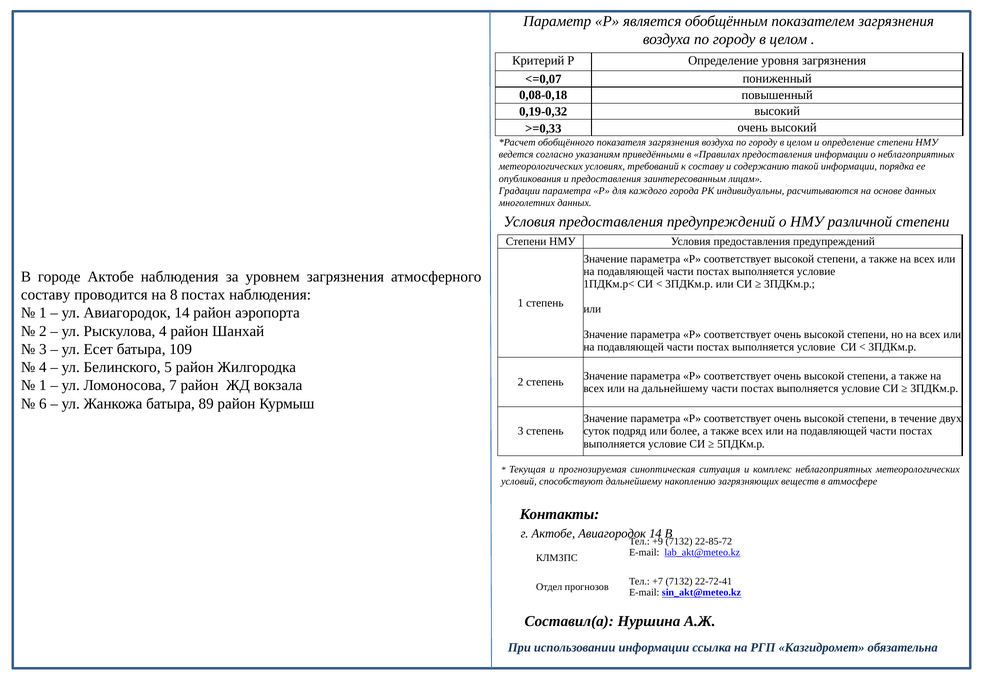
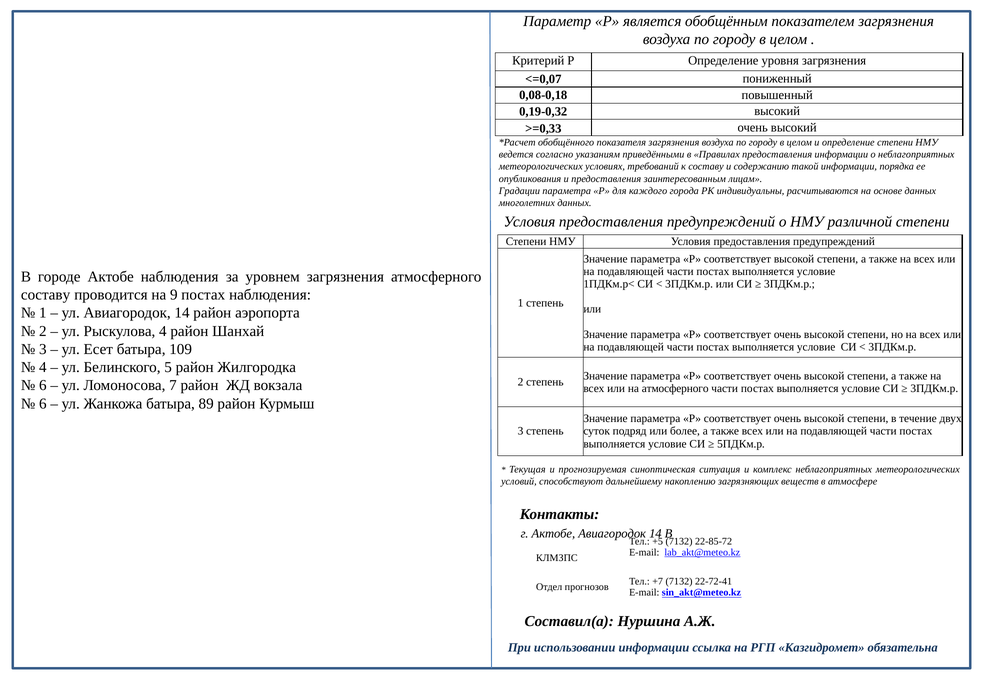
8: 8 -> 9 (174, 295)
1: 1 -> 6 (43, 386)
на дальнейшему: дальнейшему -> атмосферного (675, 389)
+9: +9 -> +5 (658, 542)
